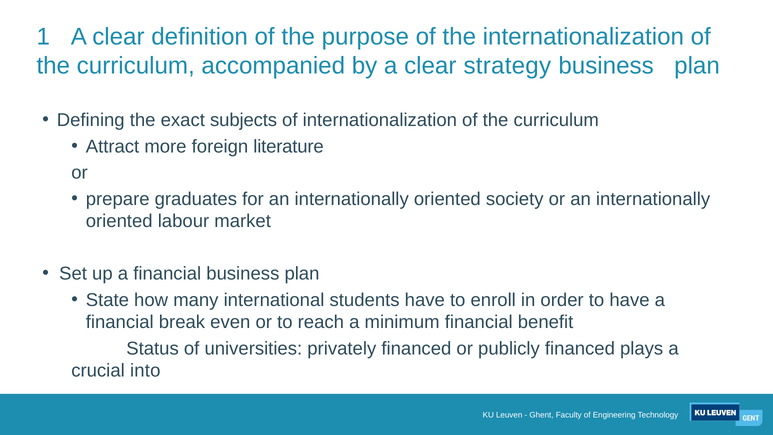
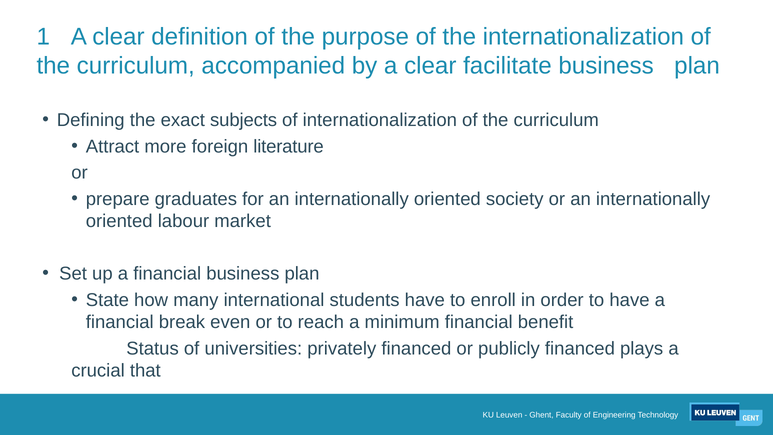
strategy: strategy -> facilitate (507, 66)
into: into -> that (145, 370)
